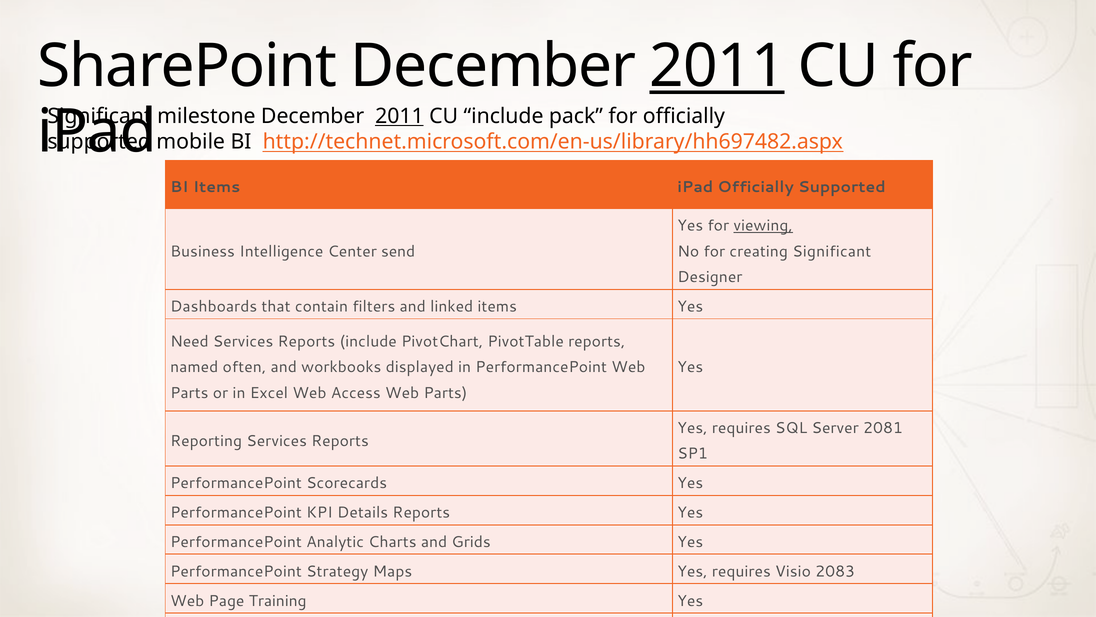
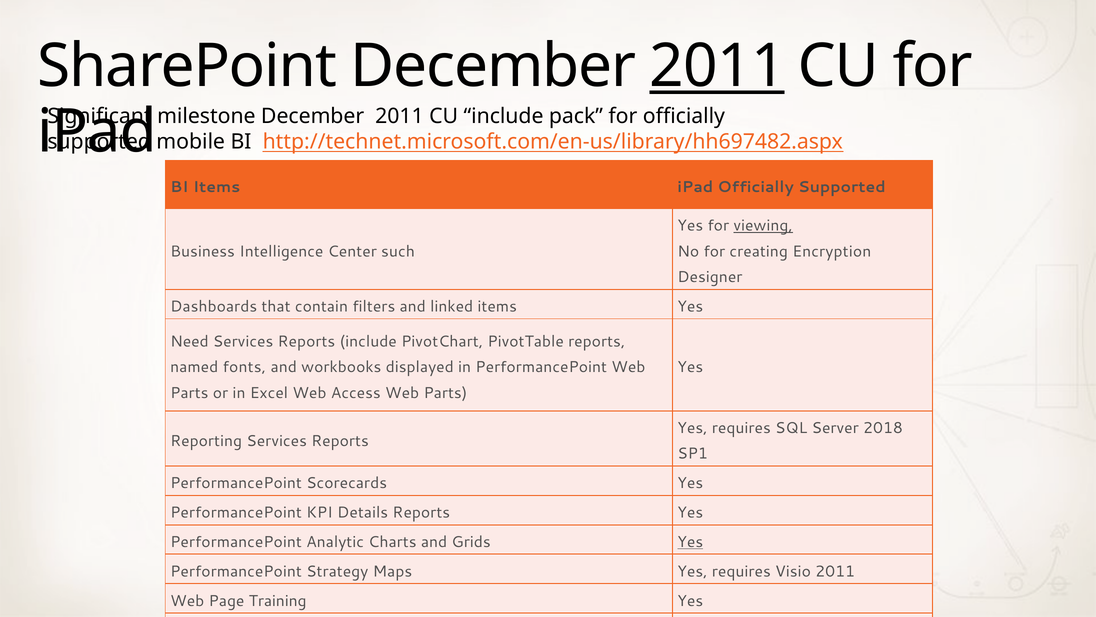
2011 underline: present -> none (399, 116)
send: send -> such (398, 251)
creating Significant: Significant -> Encryption (832, 251)
often: often -> fonts (244, 367)
2081: 2081 -> 2018 (883, 428)
Yes underline: none -> present (690, 541)
Visio 2083: 2083 -> 2011 (835, 571)
